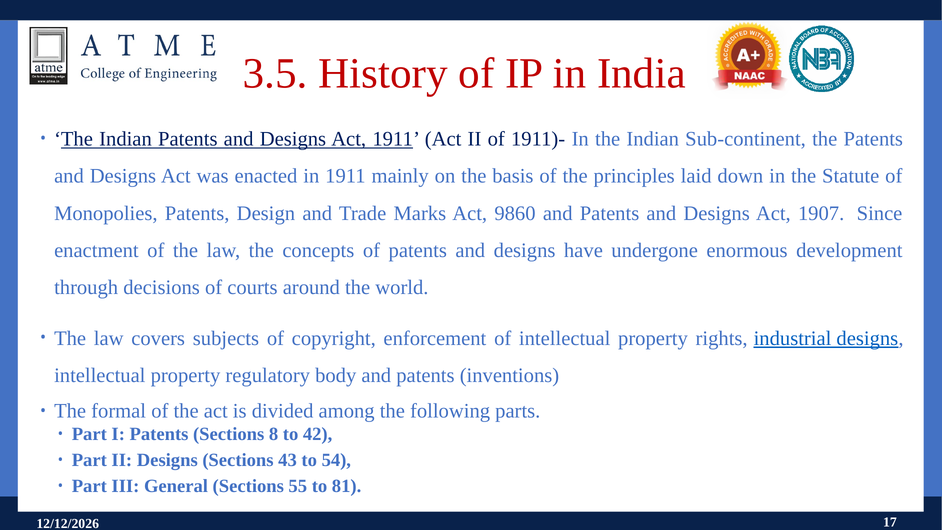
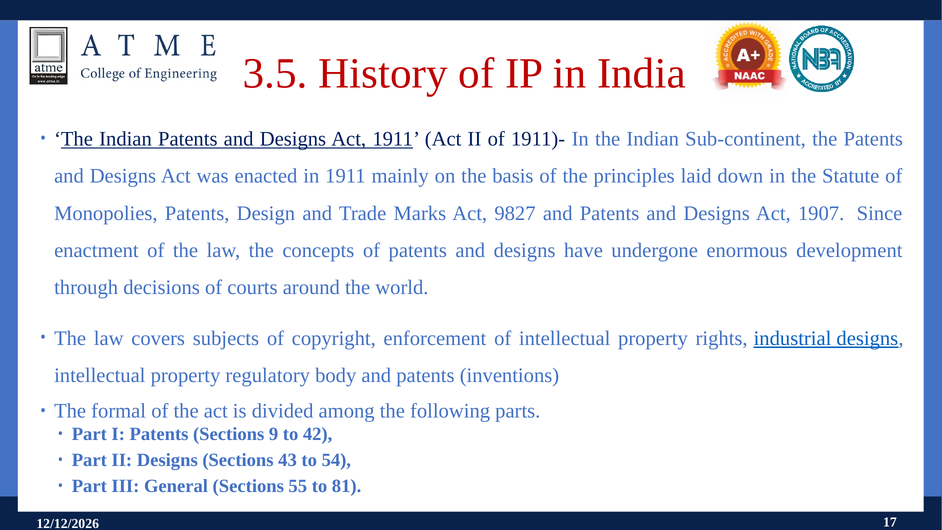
9860: 9860 -> 9827 (515, 213)
8: 8 -> 9 (274, 434)
